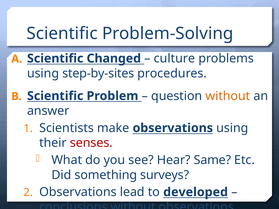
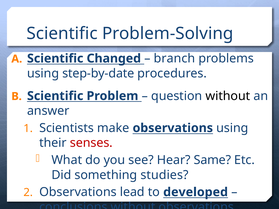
culture: culture -> branch (174, 59)
step-by-sites: step-by-sites -> step-by-date (98, 73)
without colour: orange -> black (228, 96)
surveys: surveys -> studies (164, 175)
